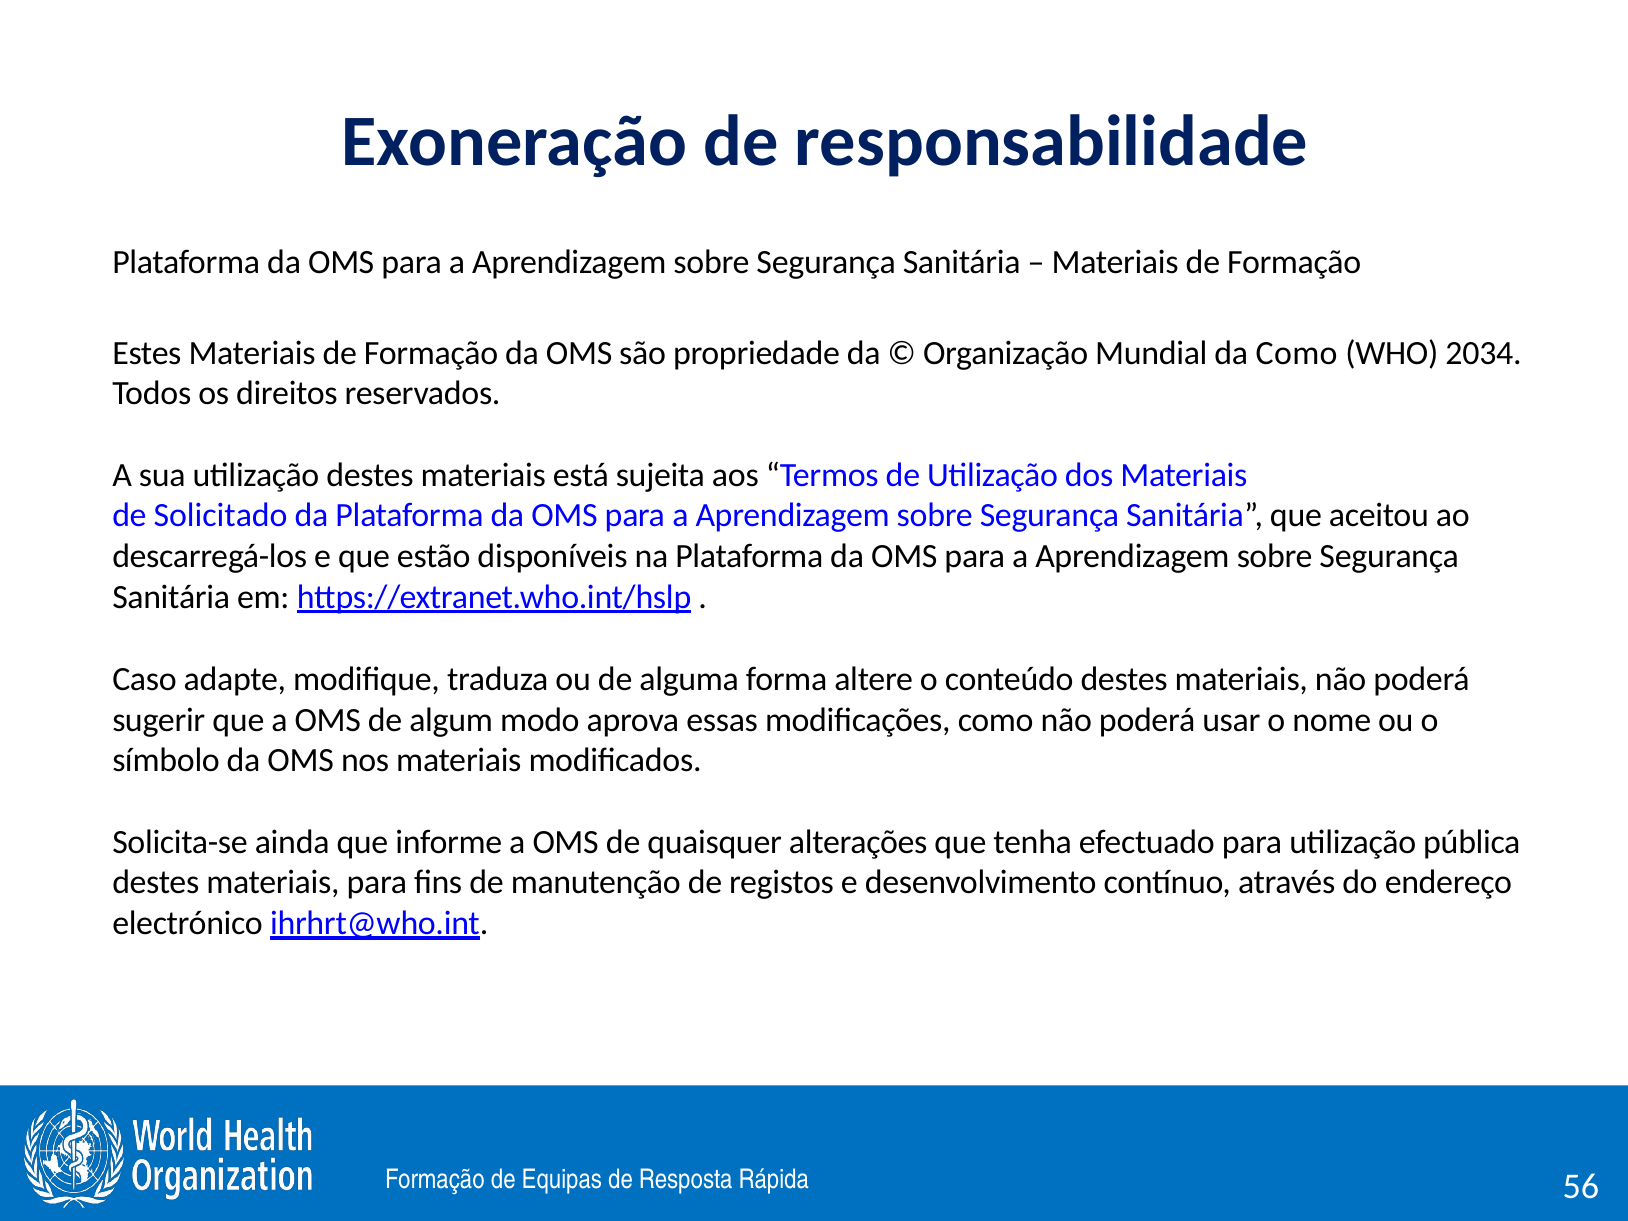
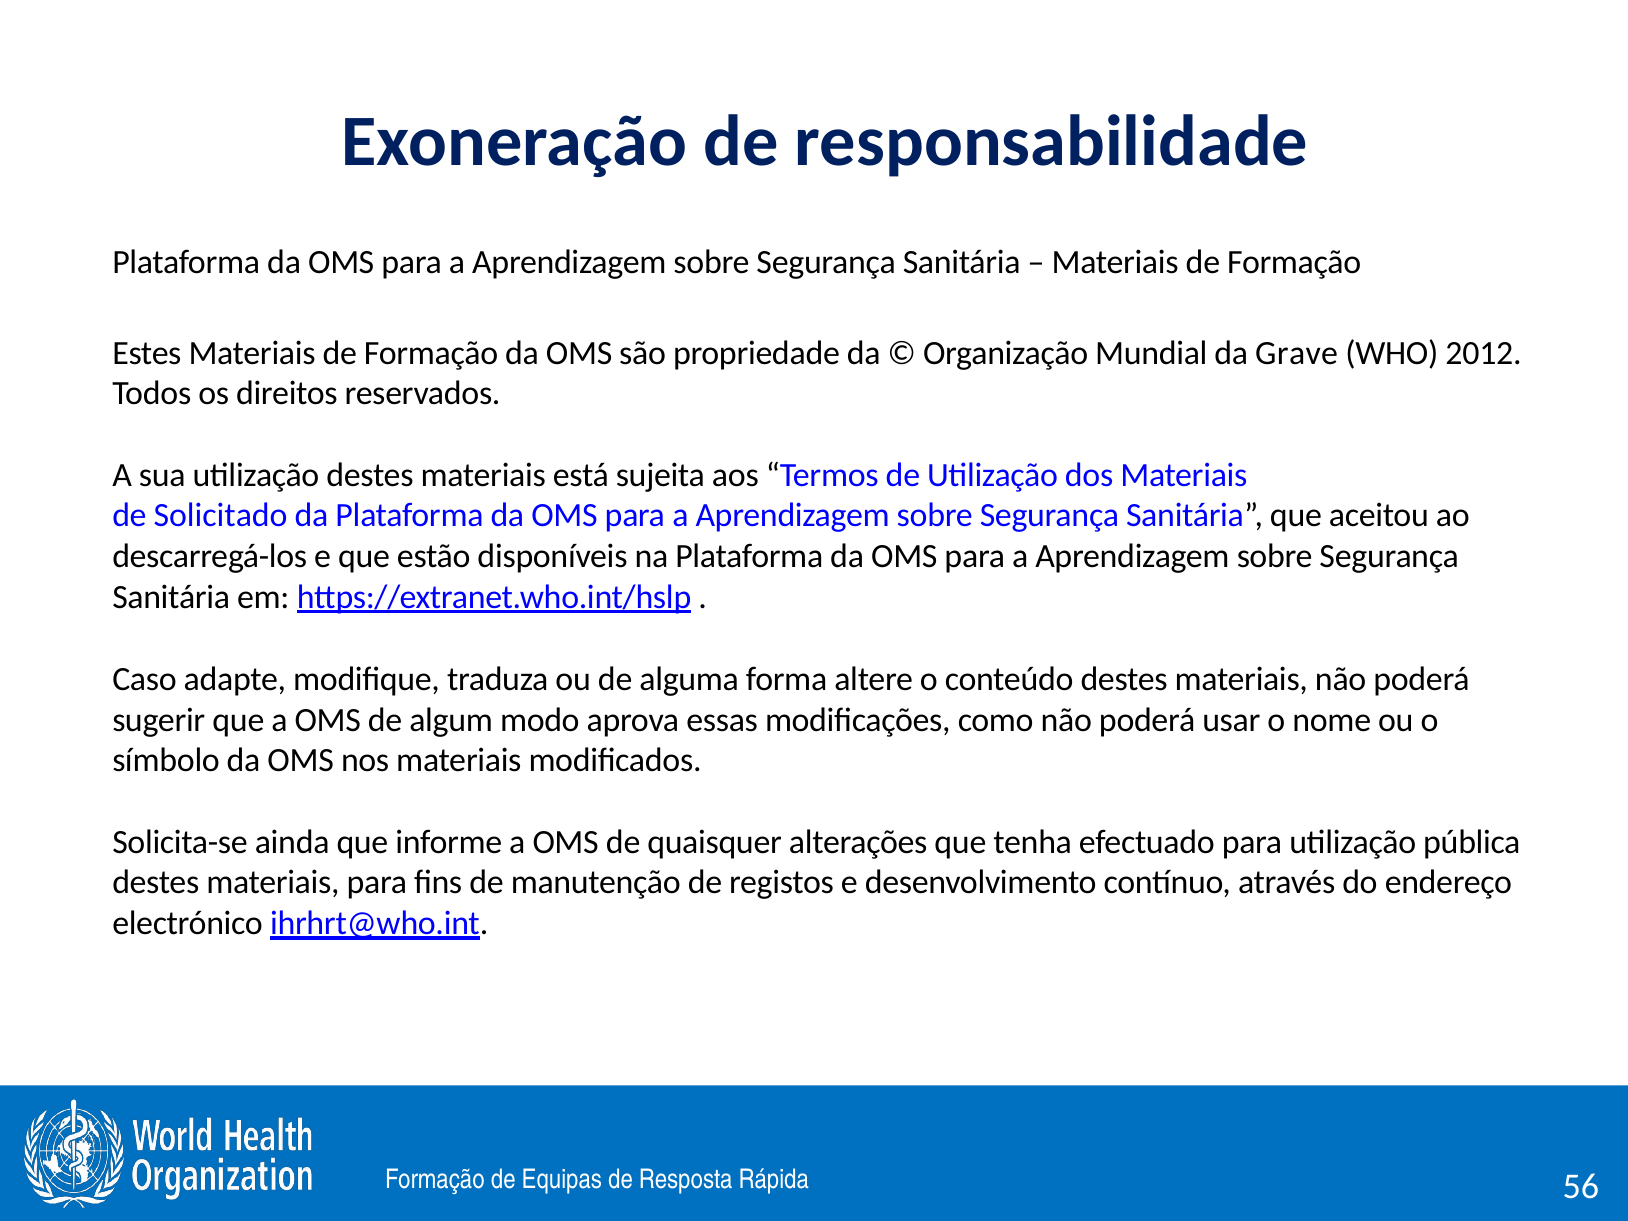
da Como: Como -> Grave (1297, 353)
2034: 2034 -> 2012 (1484, 353)
